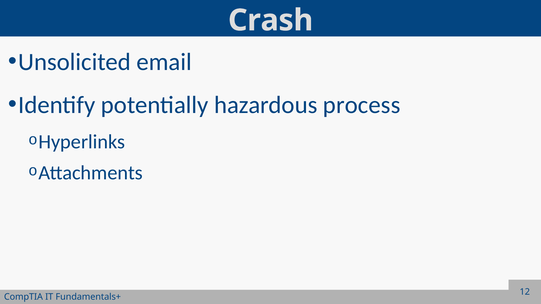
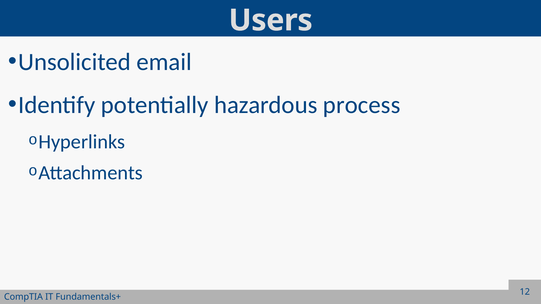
Crash: Crash -> Users (271, 20)
